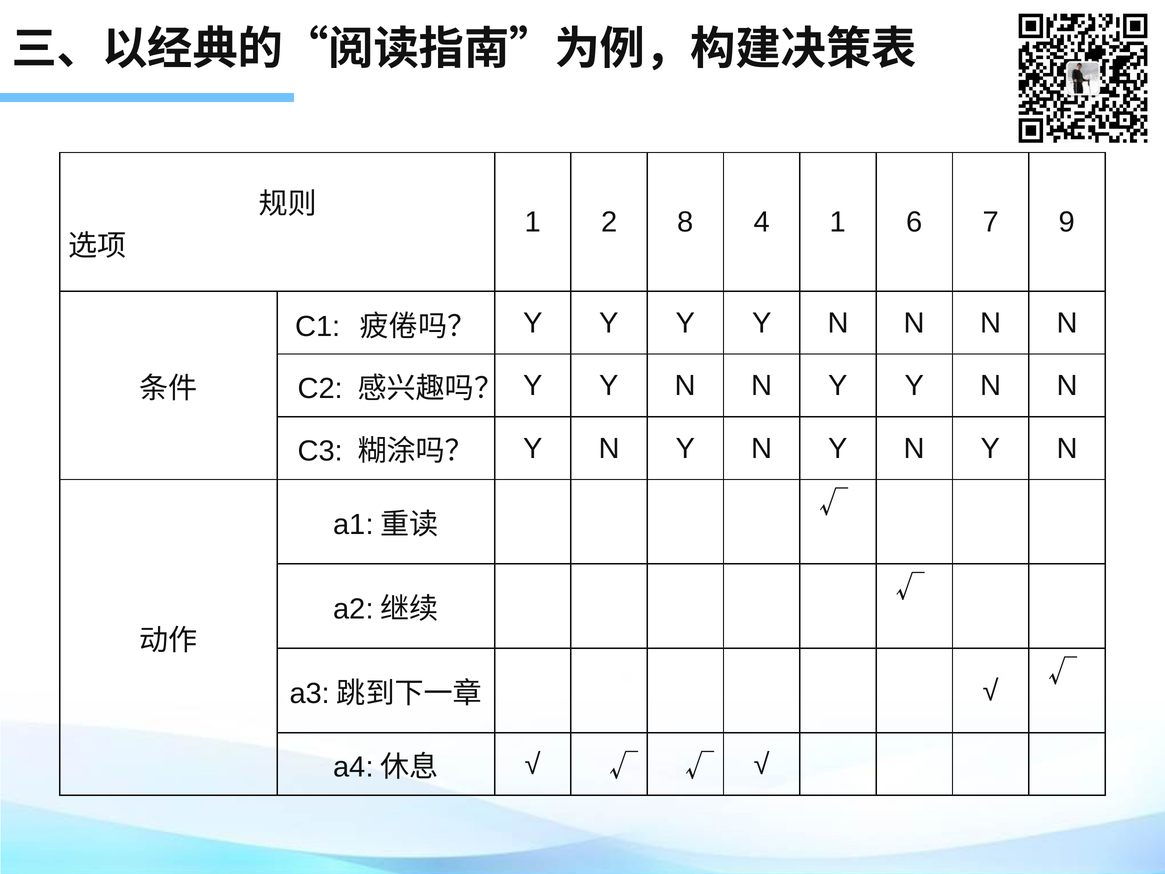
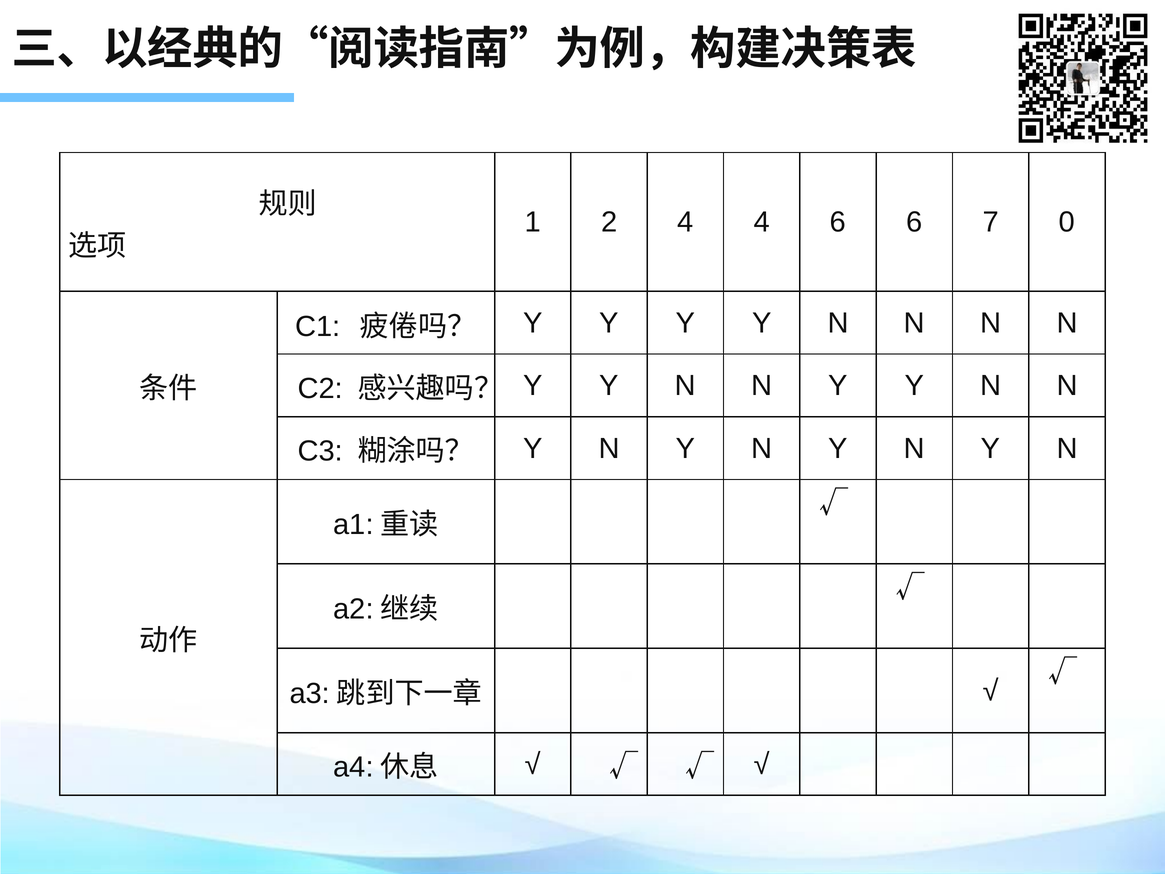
2 8: 8 -> 4 (685, 222)
4 1: 1 -> 6 (838, 222)
9: 9 -> 0 (1067, 222)
